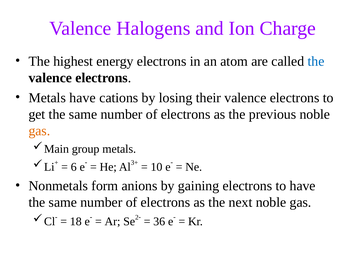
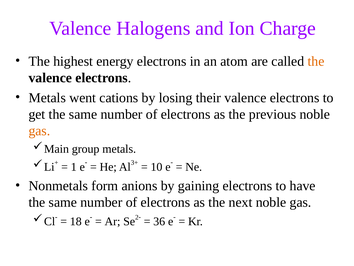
the colour: blue -> orange (316, 61)
Metals have: have -> went (83, 98)
6: 6 -> 1 (74, 167)
